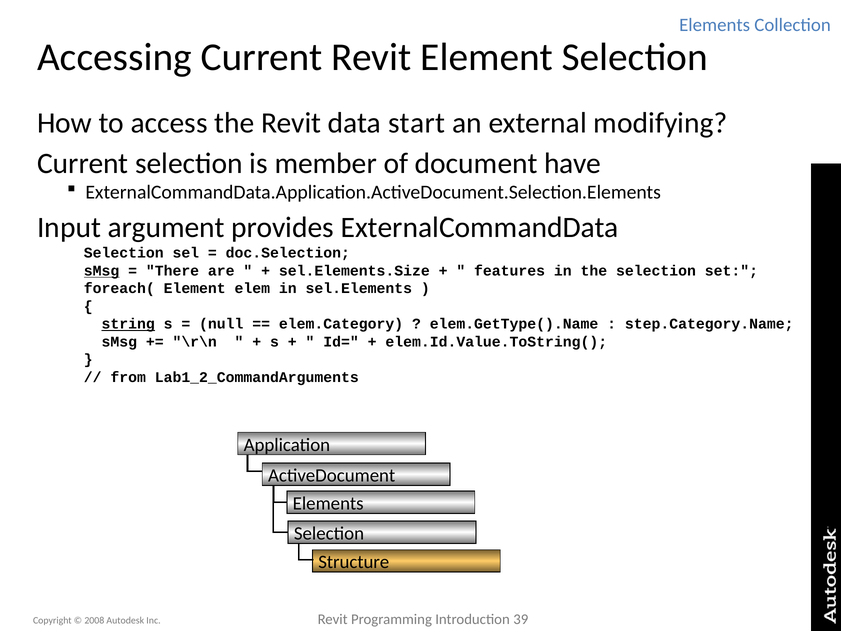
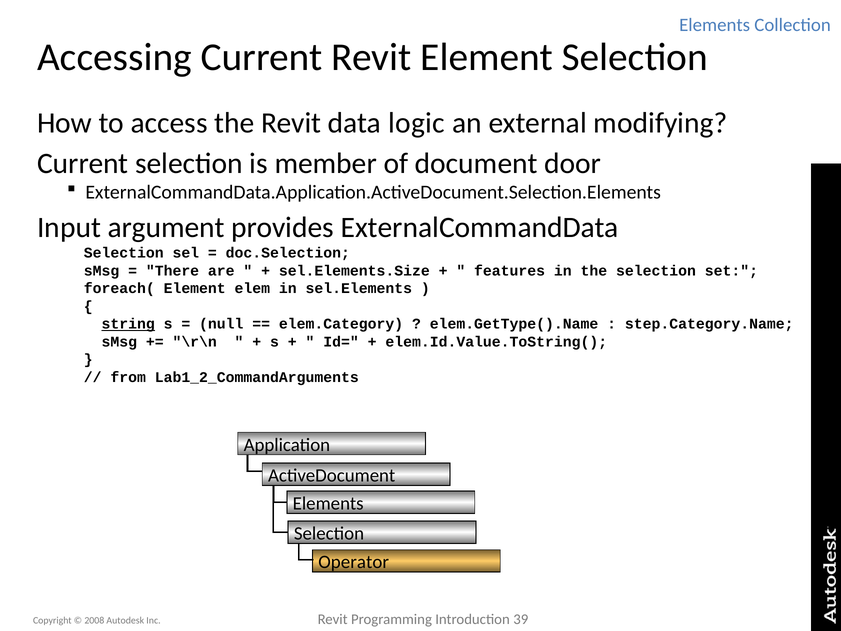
start: start -> logic (417, 123)
have: have -> door (572, 163)
sMsg underline: present -> none (102, 271)
Structure: Structure -> Operator (354, 562)
